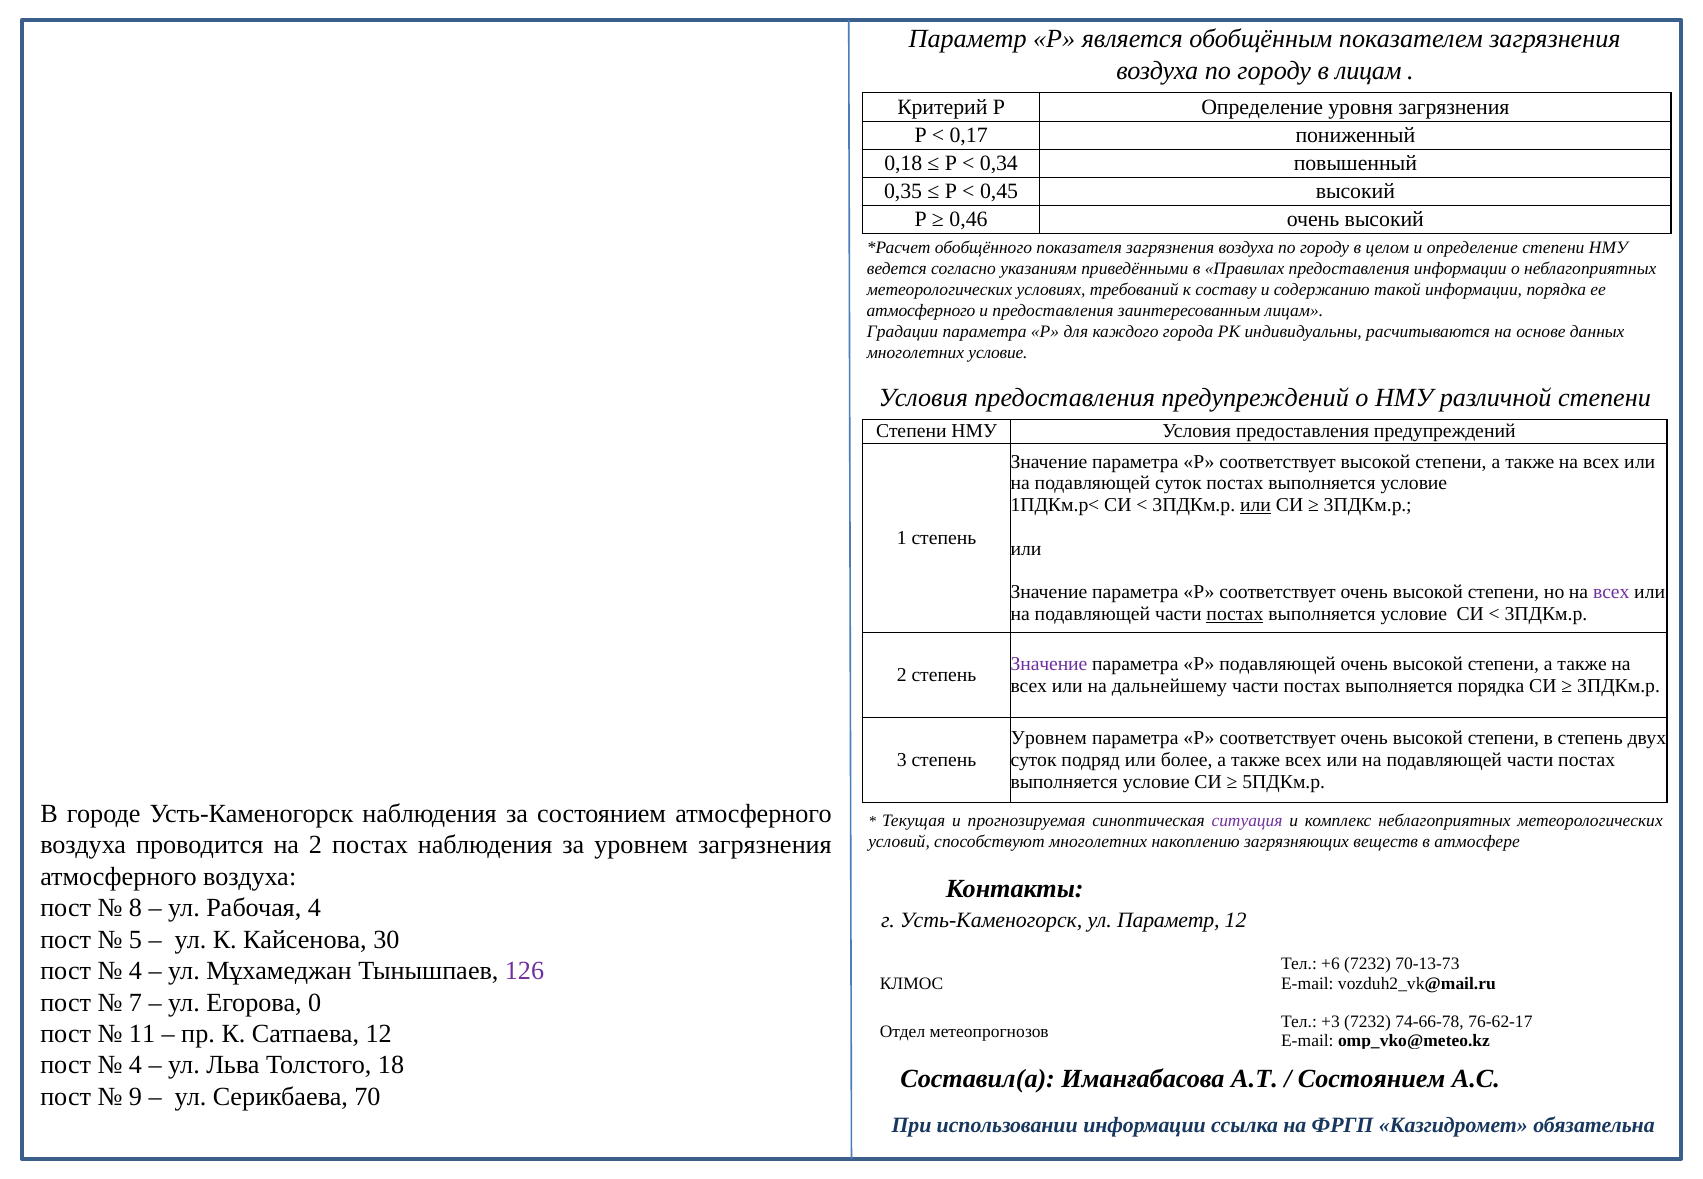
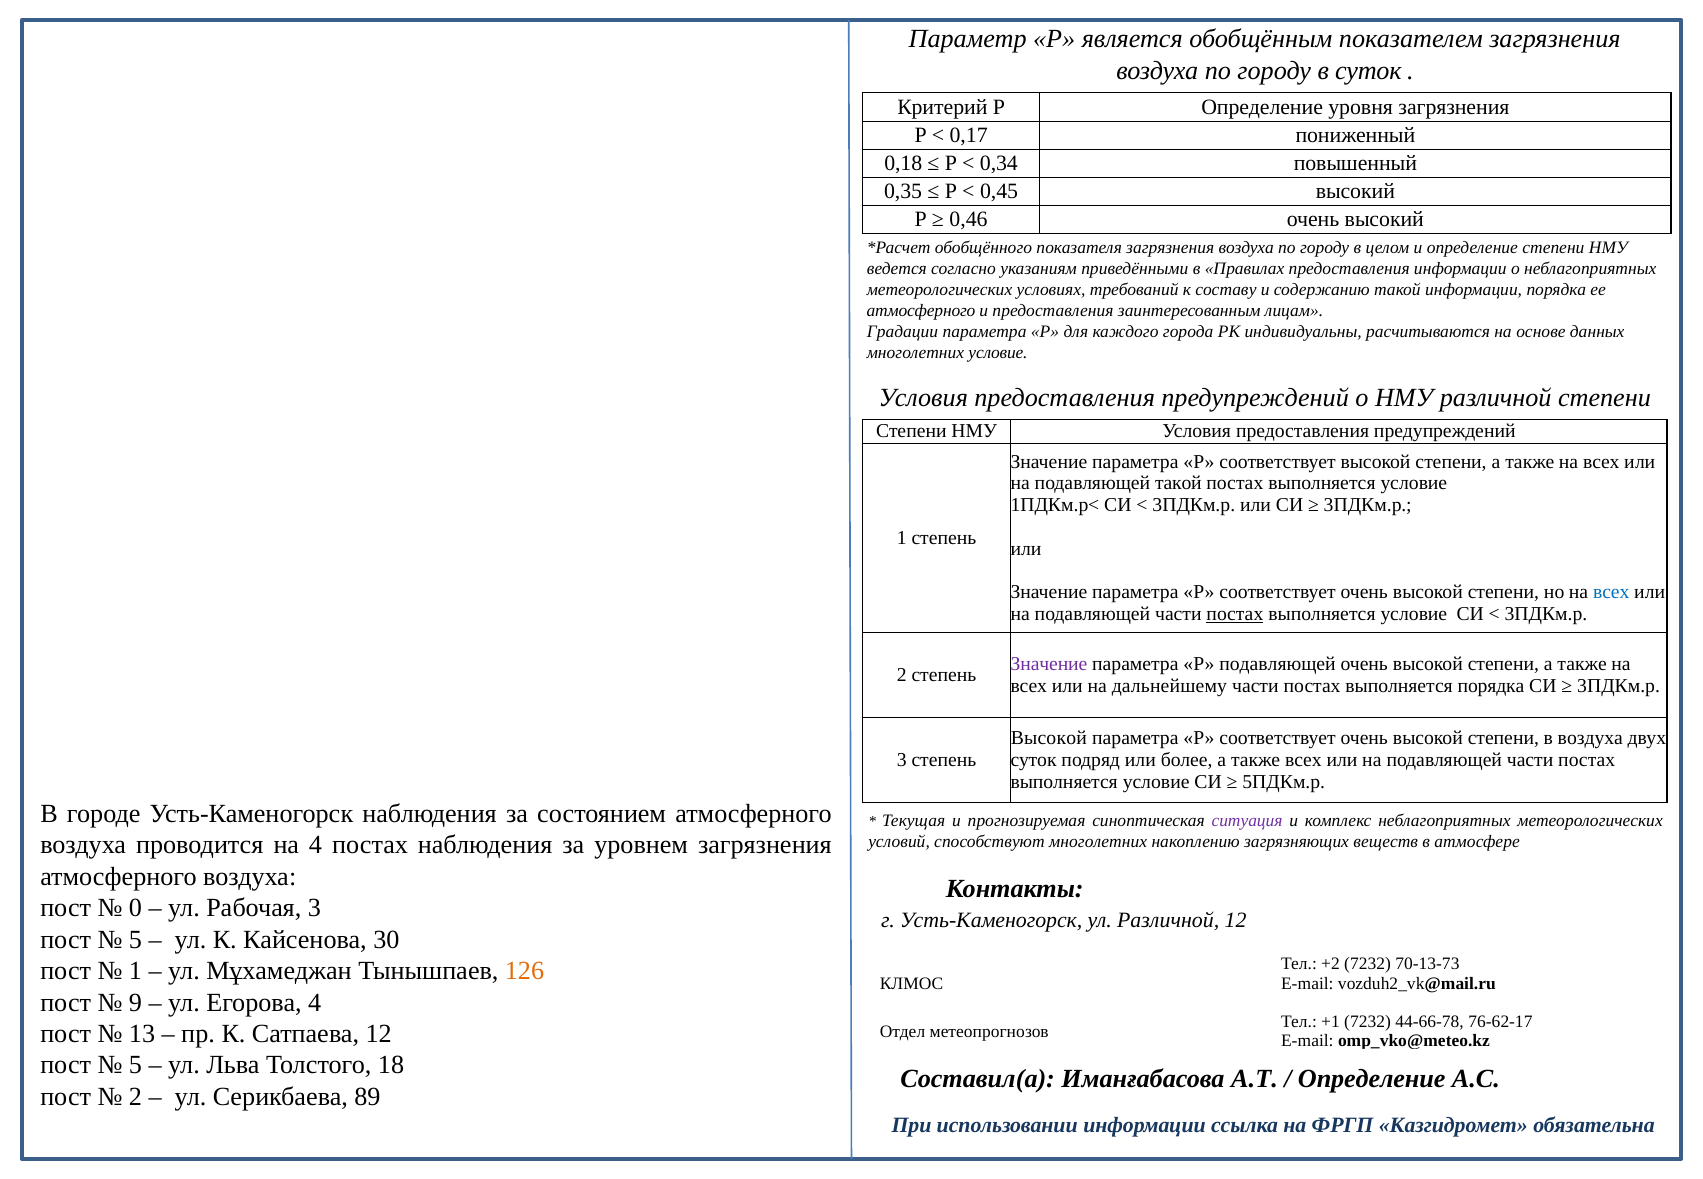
в лицам: лицам -> суток (1368, 70)
подавляющей суток: суток -> такой (1178, 483)
или underline: present -> none (1255, 505)
всех colour: purple -> blue (1611, 592)
Уровнем: Уровнем -> Высокой (1049, 738)
в степень: степень -> воздуха (1590, 738)
на 2: 2 -> 4 (315, 845)
8: 8 -> 0 (135, 908)
Рабочая 4: 4 -> 3 (314, 908)
ул Параметр: Параметр -> Различной (1168, 921)
+6: +6 -> +2 (1330, 964)
4: 4 -> 1 (135, 971)
126 colour: purple -> orange (524, 971)
7: 7 -> 9 (135, 1002)
Егорова 0: 0 -> 4 (315, 1002)
+3: +3 -> +1 (1330, 1022)
74-66-78: 74-66-78 -> 44-66-78 (1430, 1022)
11: 11 -> 13 (142, 1034)
4: 4 -> 5 (135, 1065)
Состоянием: Состоянием -> Определение (1372, 1079)
9: 9 -> 2 (135, 1097)
70: 70 -> 89 (367, 1097)
